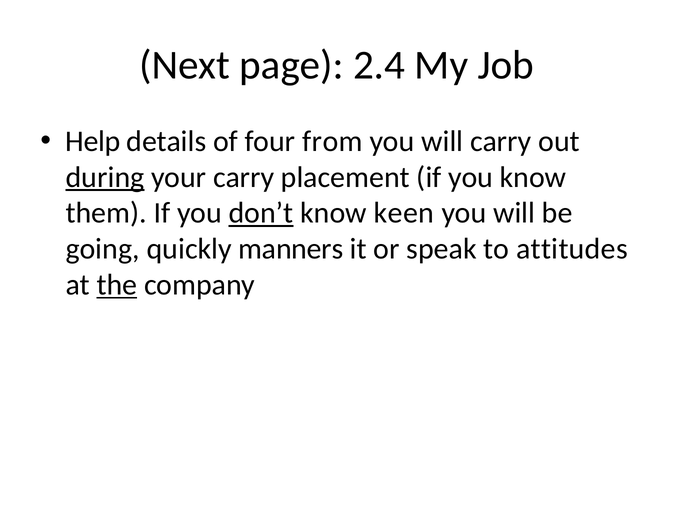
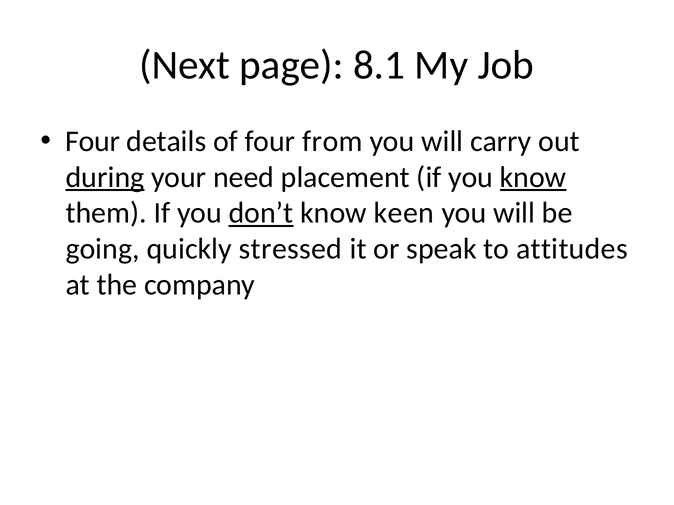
2.4: 2.4 -> 8.1 (379, 65)
Help: Help -> Four (93, 141)
your carry: carry -> need (244, 177)
know underline: none -> present (533, 177)
manners: manners -> stressed (291, 249)
the underline: present -> none (117, 285)
